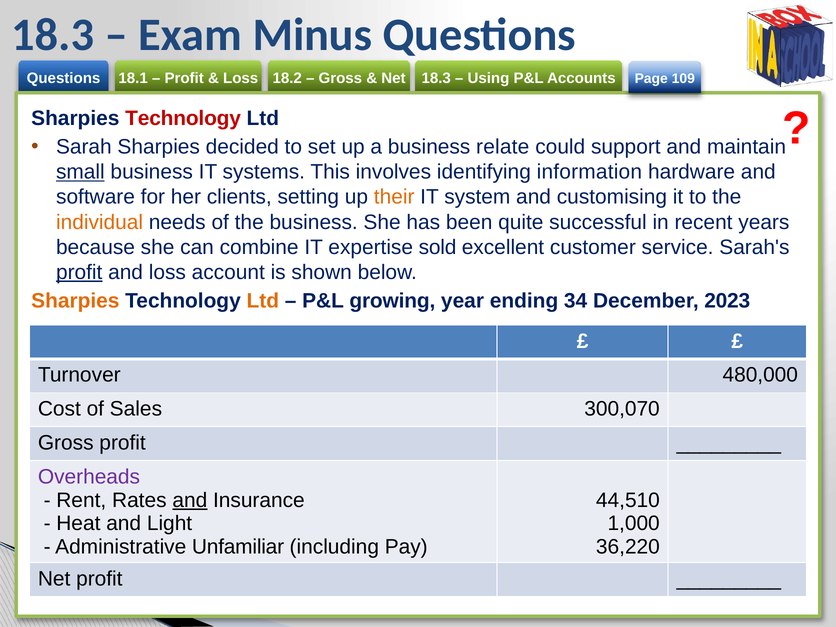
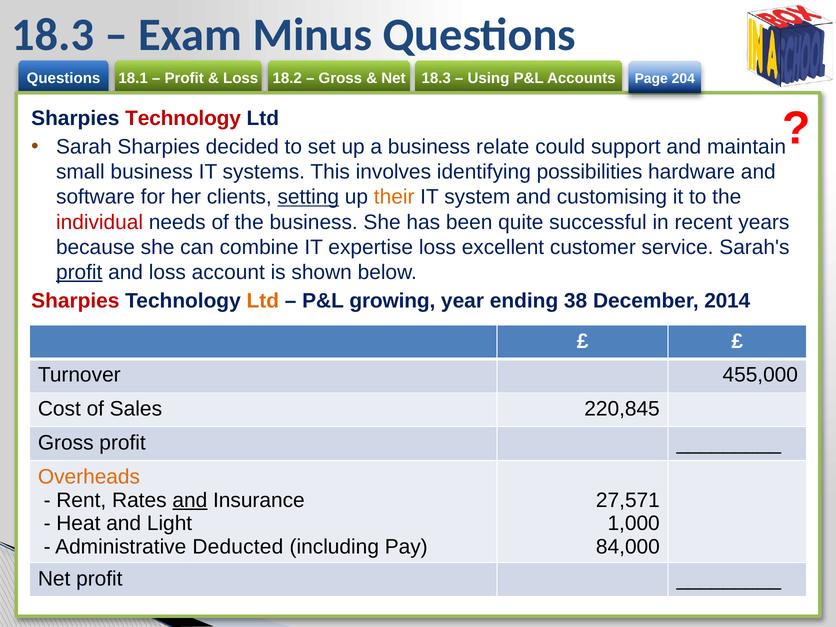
109: 109 -> 204 (683, 79)
small underline: present -> none (80, 172)
information: information -> possibilities (590, 172)
setting underline: none -> present (308, 197)
individual colour: orange -> red (100, 222)
expertise sold: sold -> loss (437, 247)
Sharpies colour: orange -> red (75, 301)
34: 34 -> 38 (576, 301)
2023: 2023 -> 2014 (727, 301)
480,000: 480,000 -> 455,000 (760, 375)
300,070: 300,070 -> 220,845 (622, 409)
Overheads colour: purple -> orange (89, 477)
44,510: 44,510 -> 27,571 (628, 500)
Unfamiliar: Unfamiliar -> Deducted (238, 547)
36,220: 36,220 -> 84,000 (628, 547)
